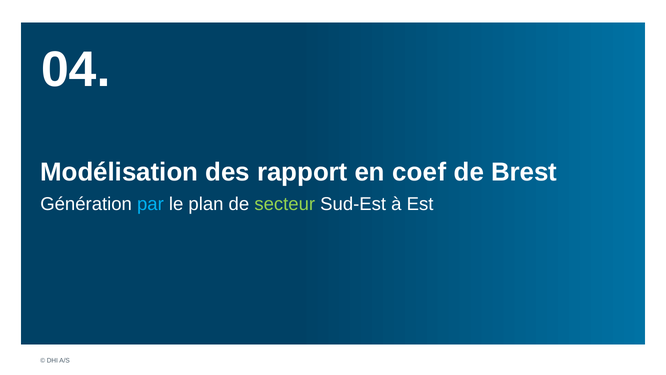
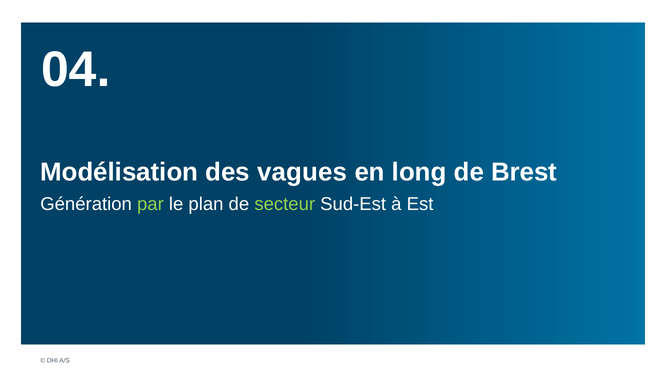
rapport: rapport -> vagues (302, 172)
coef: coef -> long (419, 172)
par colour: light blue -> light green (150, 204)
